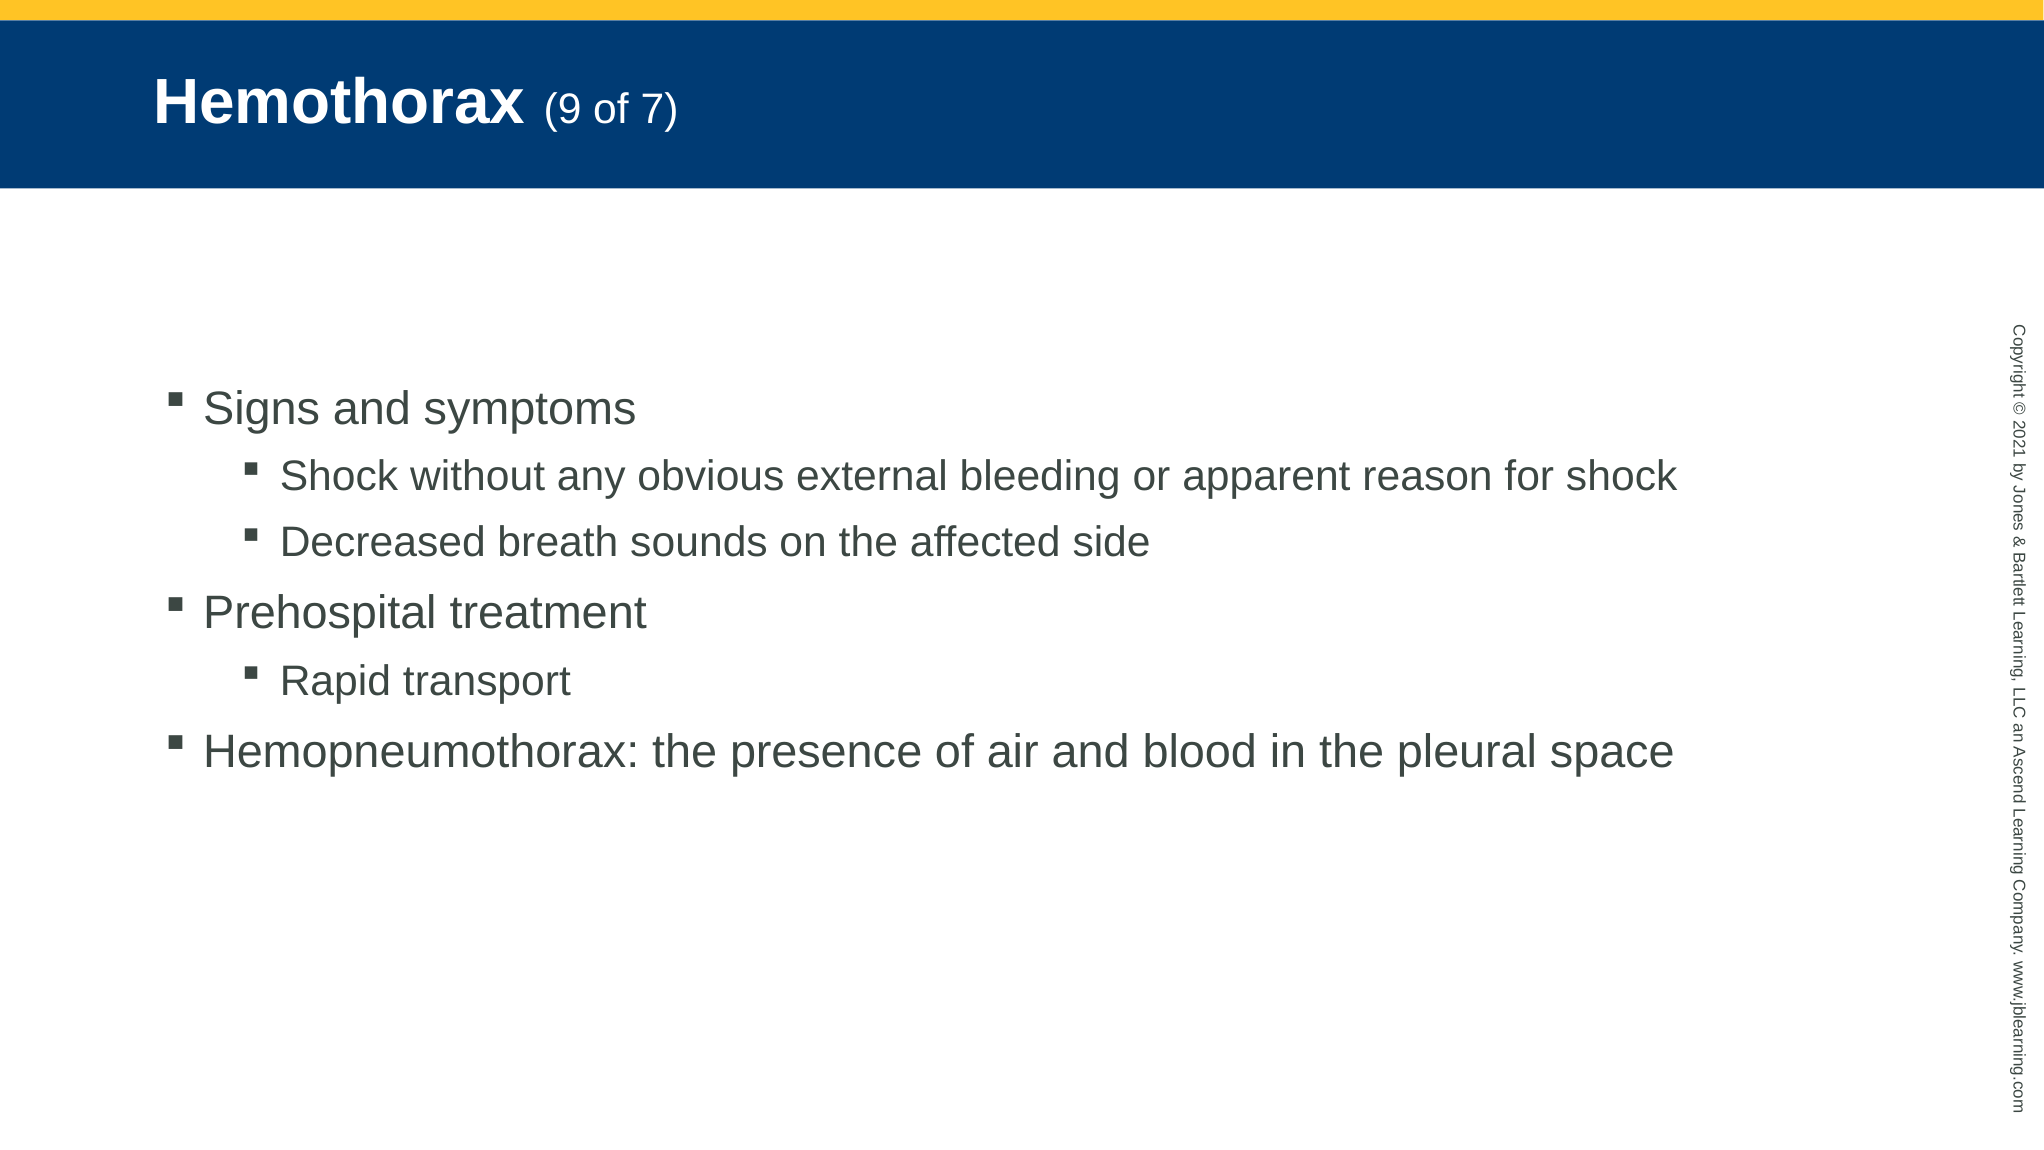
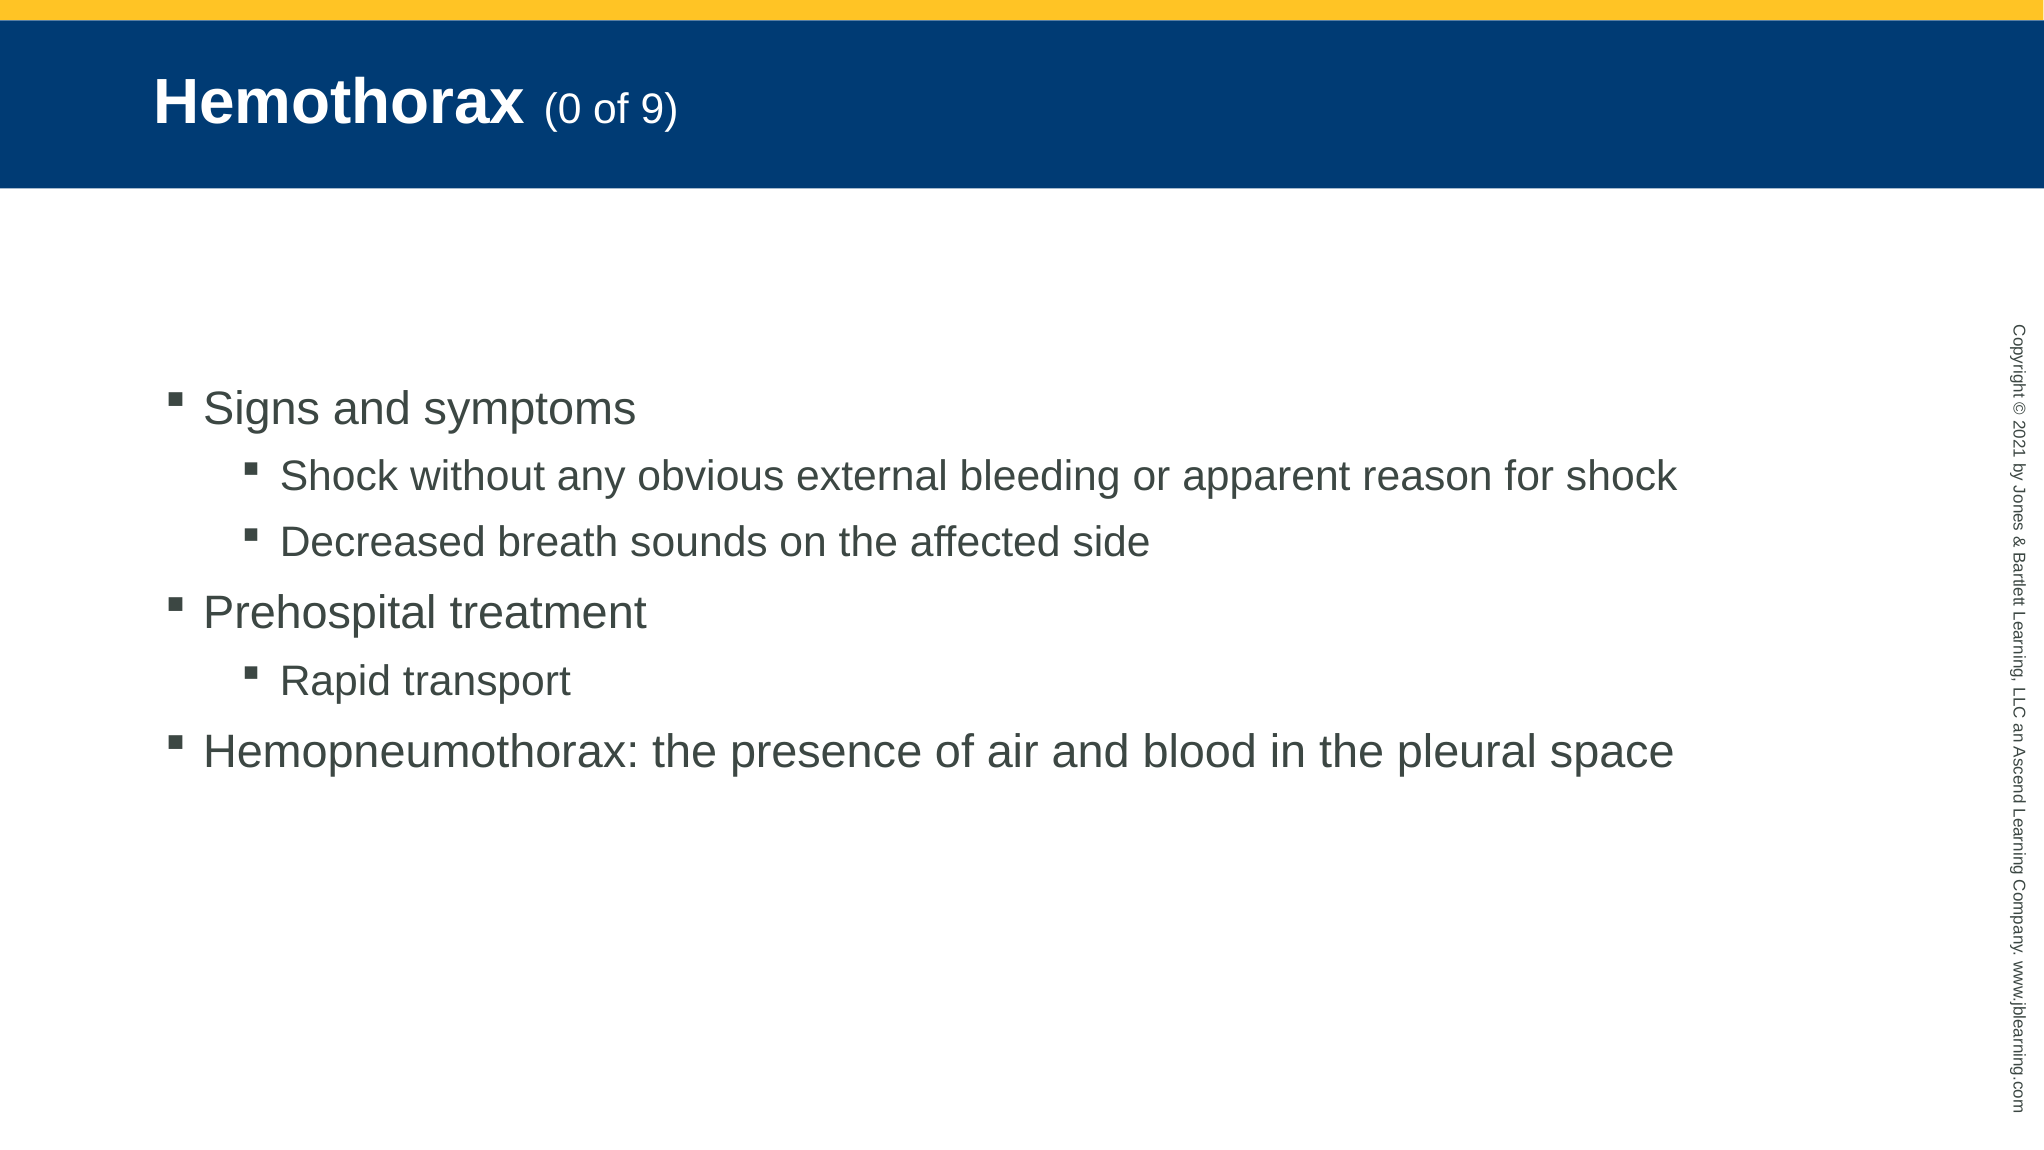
Hemothorax 9: 9 -> 0 (563, 110)
7: 7 -> 9 (660, 110)
